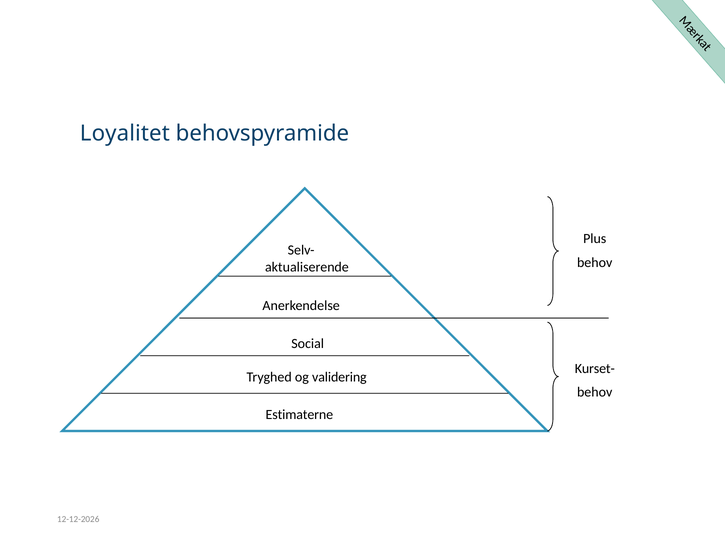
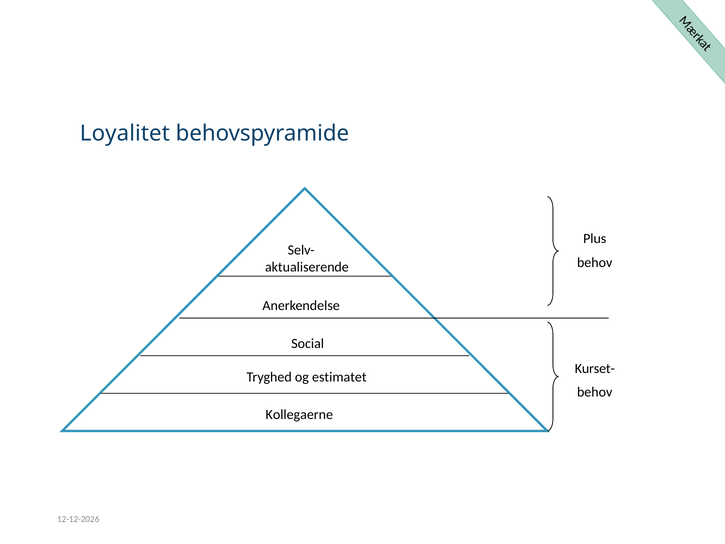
validering: validering -> estimatet (339, 377)
Estimaterne: Estimaterne -> Kollegaerne (299, 414)
